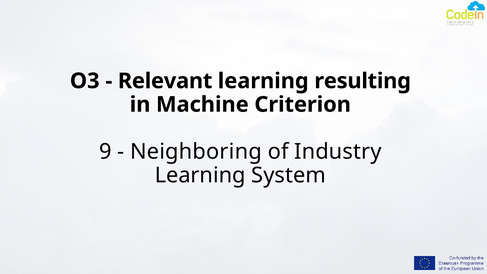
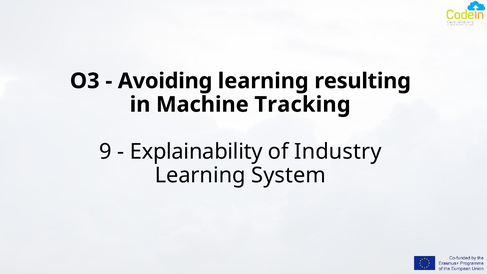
Relevant: Relevant -> Avoiding (165, 81)
Criterion: Criterion -> Tracking (303, 105)
Neighboring: Neighboring -> Explainability (196, 152)
